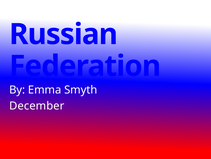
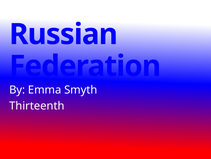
December: December -> Thirteenth (37, 105)
